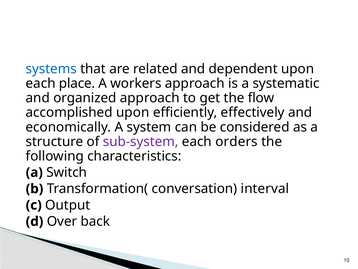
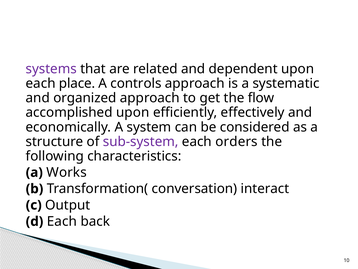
systems colour: blue -> purple (51, 69)
workers: workers -> controls (136, 83)
Switch: Switch -> Works (67, 172)
interval: interval -> interact (265, 188)
d Over: Over -> Each (62, 221)
